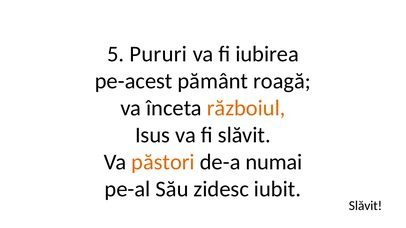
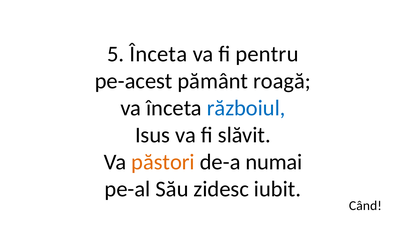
5 Pururi: Pururi -> Înceta (158, 54)
iubirea: iubirea -> pentru (267, 54)
războiul colour: orange -> blue (246, 108)
Slăvit: Slăvit -> Când (365, 206)
